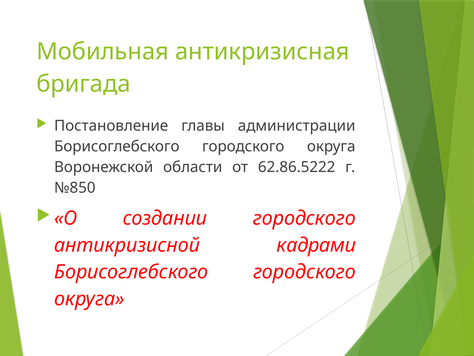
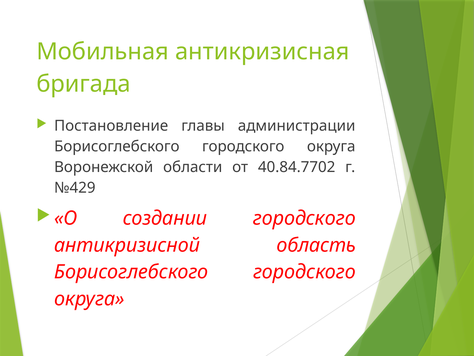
62.86.5222: 62.86.5222 -> 40.84.7702 (297, 167)
№850: №850 -> №429 (75, 187)
кадрами: кадрами -> область (316, 245)
